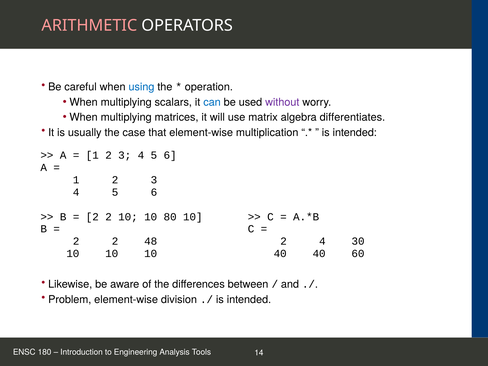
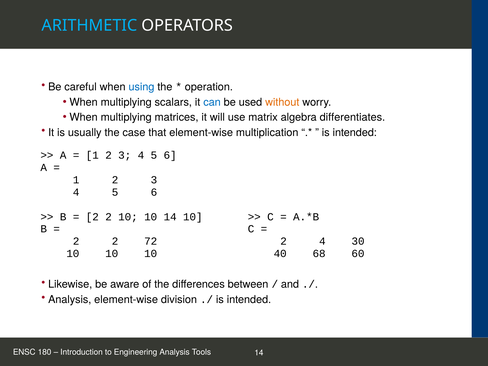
ARITHMETIC colour: pink -> light blue (89, 26)
without colour: purple -> orange (282, 102)
10 80: 80 -> 14 (170, 217)
48: 48 -> 72 (151, 241)
40 40: 40 -> 68 (319, 254)
Problem: Problem -> Analysis (70, 299)
